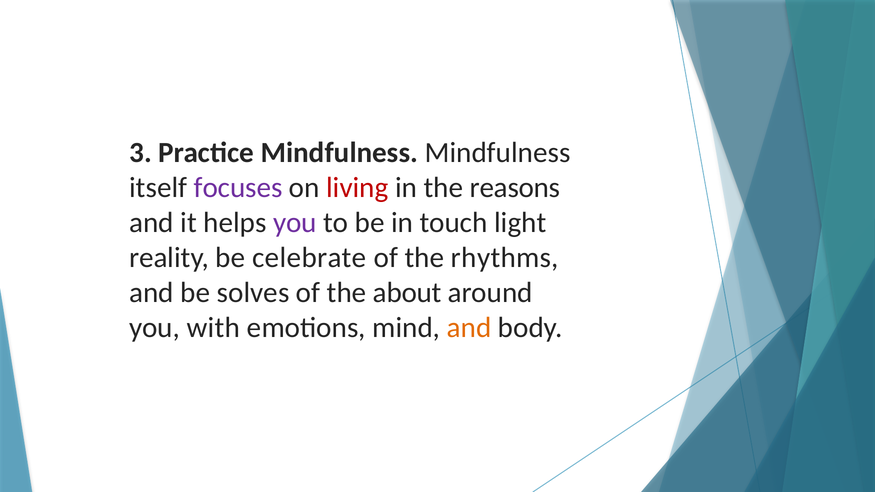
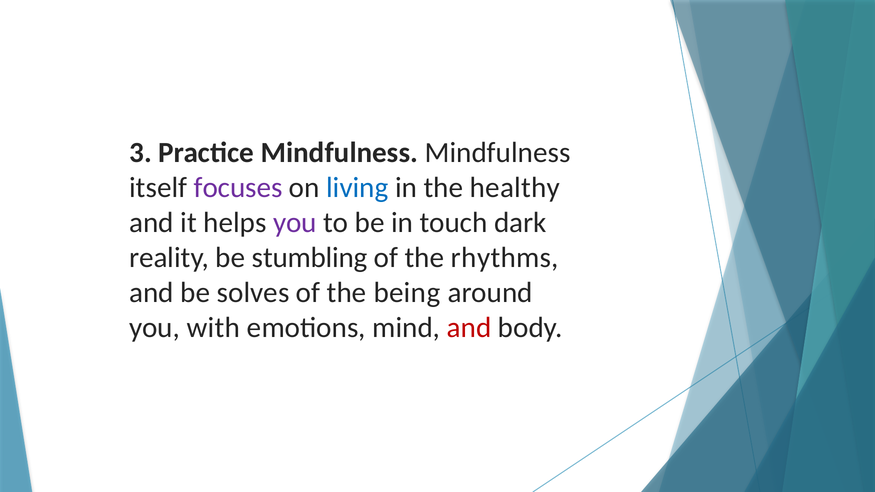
living colour: red -> blue (357, 188)
reasons: reasons -> healthy (515, 188)
light: light -> dark (520, 223)
celebrate: celebrate -> stumbling (310, 258)
about: about -> being (407, 293)
and colour: orange -> red (469, 328)
